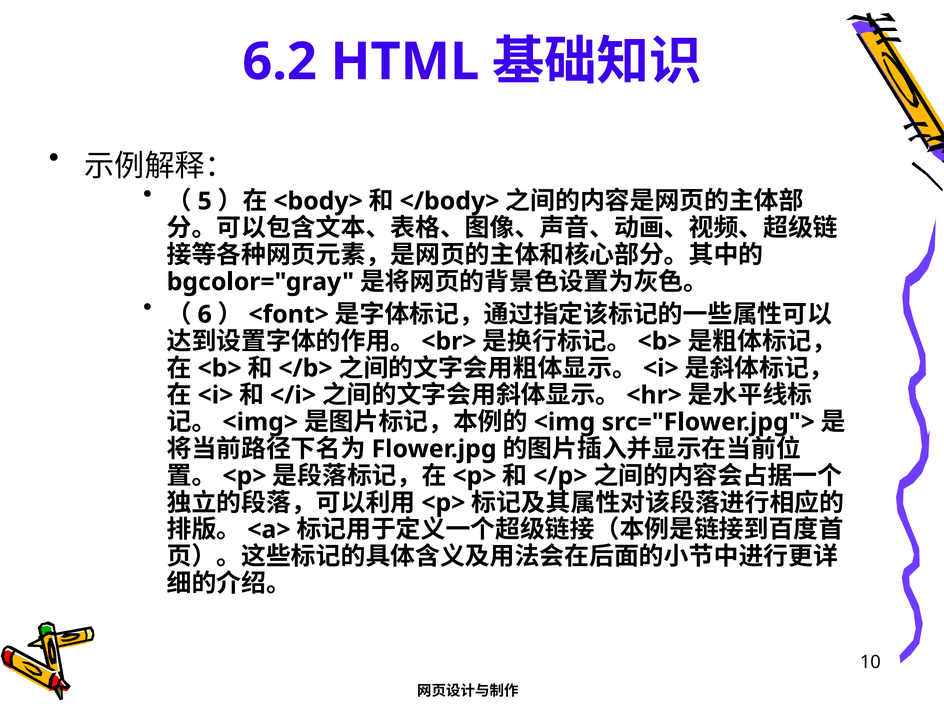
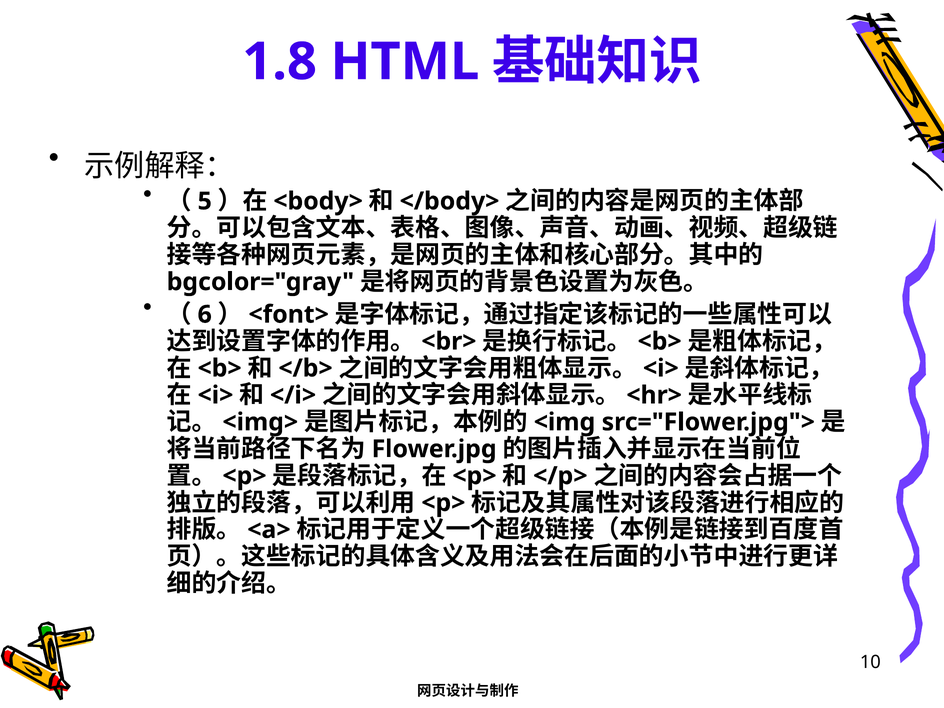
6.2: 6.2 -> 1.8 (280, 62)
